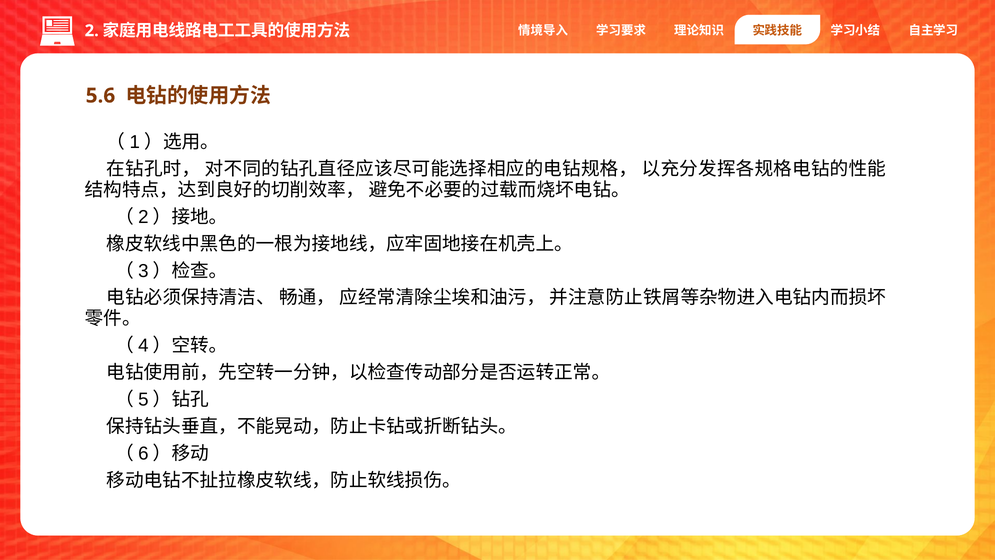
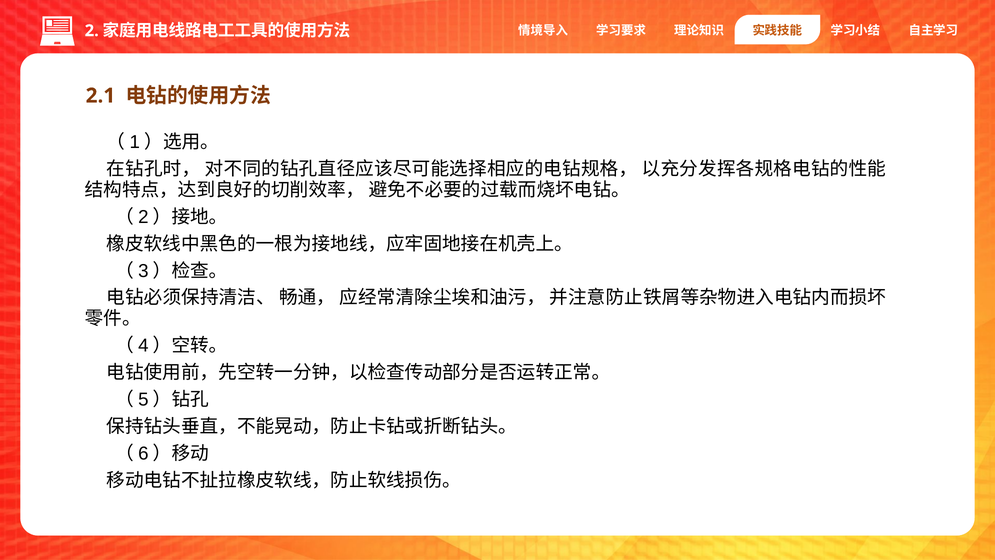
5.6: 5.6 -> 2.1 (100, 96)
